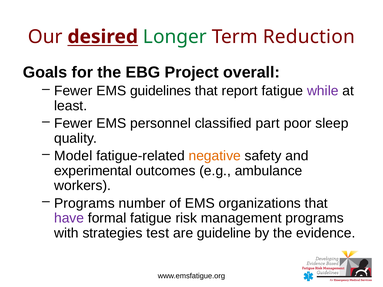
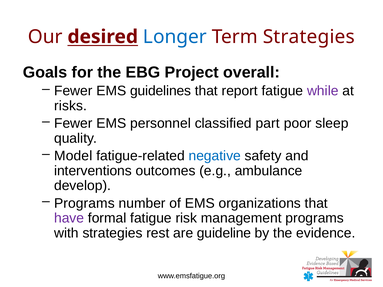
Longer colour: green -> blue (175, 37)
Term Reduction: Reduction -> Strategies (309, 37)
least: least -> risks (71, 106)
negative colour: orange -> blue (215, 156)
experimental: experimental -> interventions (93, 171)
workers: workers -> develop (83, 186)
test: test -> rest (158, 233)
